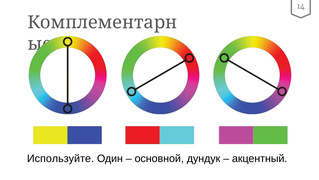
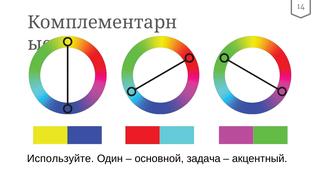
дундук: дундук -> задача (204, 158)
